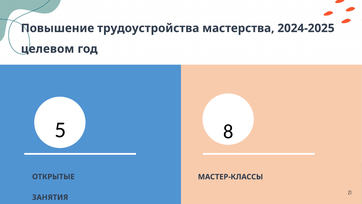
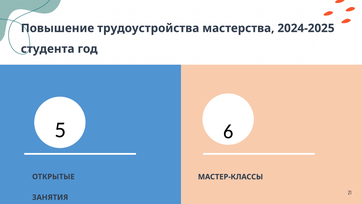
целевом: целевом -> студента (48, 49)
8: 8 -> 6 (228, 131)
